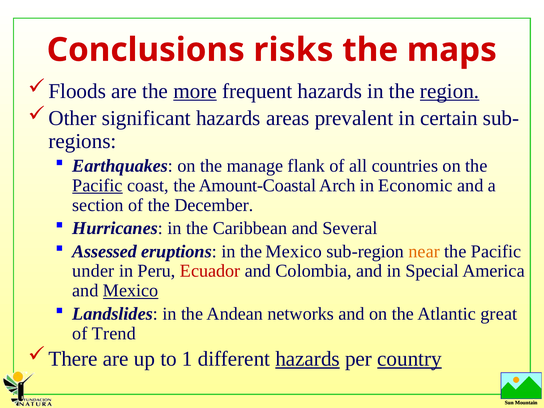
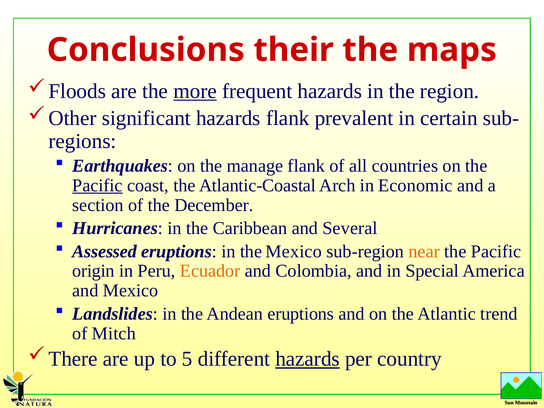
risks: risks -> their (294, 50)
region underline: present -> none (450, 91)
hazards areas: areas -> flank (288, 118)
Amount-Coastal: Amount-Coastal -> Atlantic-Coastal (257, 185)
under: under -> origin (94, 271)
Ecuador colour: red -> orange (210, 271)
Mexico underline: present -> none (131, 291)
Andean networks: networks -> eruptions (301, 314)
great: great -> trend (499, 314)
Trend: Trend -> Mitch (114, 333)
1: 1 -> 5 (187, 359)
country underline: present -> none (410, 359)
